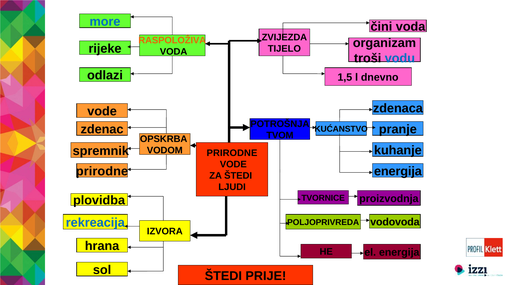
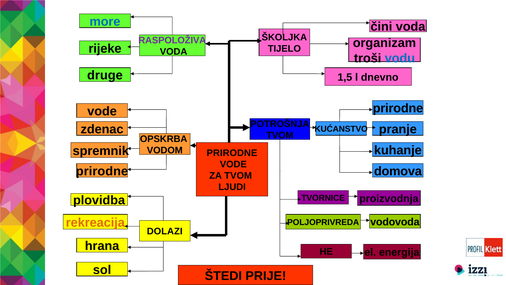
ZVIJEZDA: ZVIJEZDA -> ŠKOLJKA (284, 37)
RASPOLOŽIVA colour: orange -> purple (172, 40)
odlazi: odlazi -> druge (105, 75)
zdenaca: zdenaca -> prirodne (398, 108)
energija: energija -> domova (398, 171)
ZA ŠTEDI: ŠTEDI -> TVOM (238, 176)
rekreacija colour: blue -> orange (95, 222)
IZVORA: IZVORA -> DOLAZI (165, 231)
